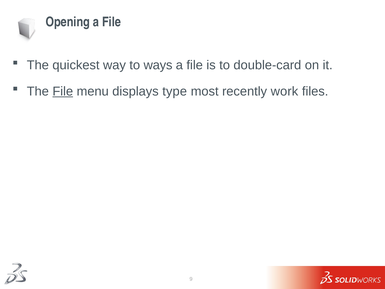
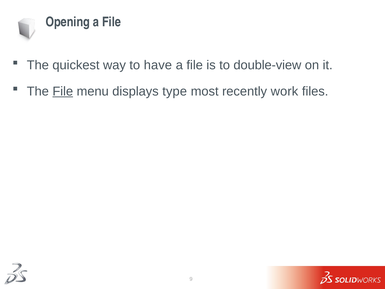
ways: ways -> have (158, 65)
double-card: double-card -> double-view (267, 65)
